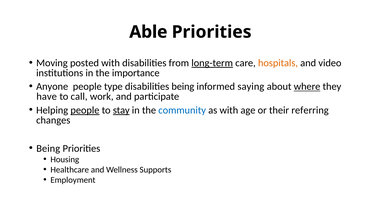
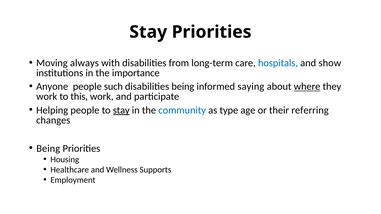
Able: Able -> Stay (148, 32)
posted: posted -> always (84, 63)
long-term underline: present -> none (212, 63)
hospitals colour: orange -> blue (278, 63)
video: video -> show (330, 63)
type: type -> such (113, 87)
have: have -> work (47, 97)
call: call -> this (79, 97)
people underline: present -> none (85, 110)
as with: with -> type (229, 110)
